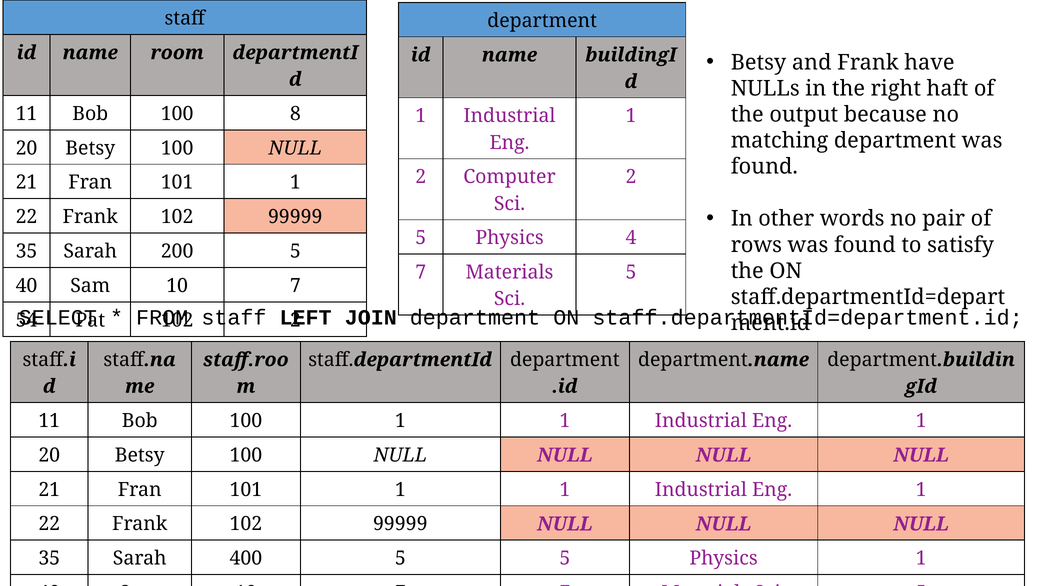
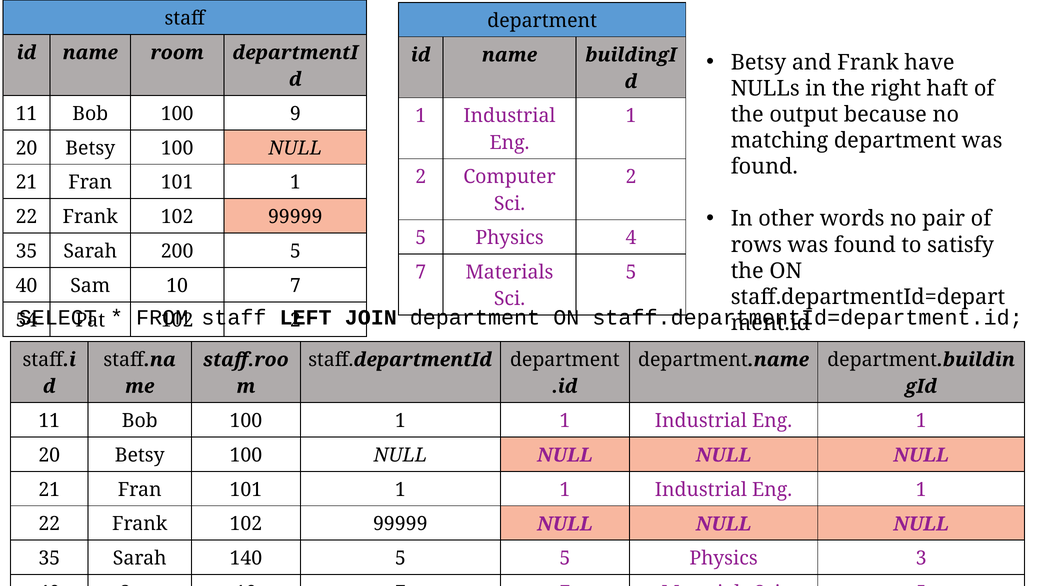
8: 8 -> 9 (295, 114)
400: 400 -> 140 (246, 558)
Physics 1: 1 -> 3 (921, 558)
